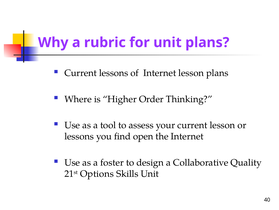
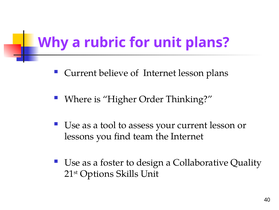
Current lessons: lessons -> believe (114, 73)
open: open -> team (143, 136)
